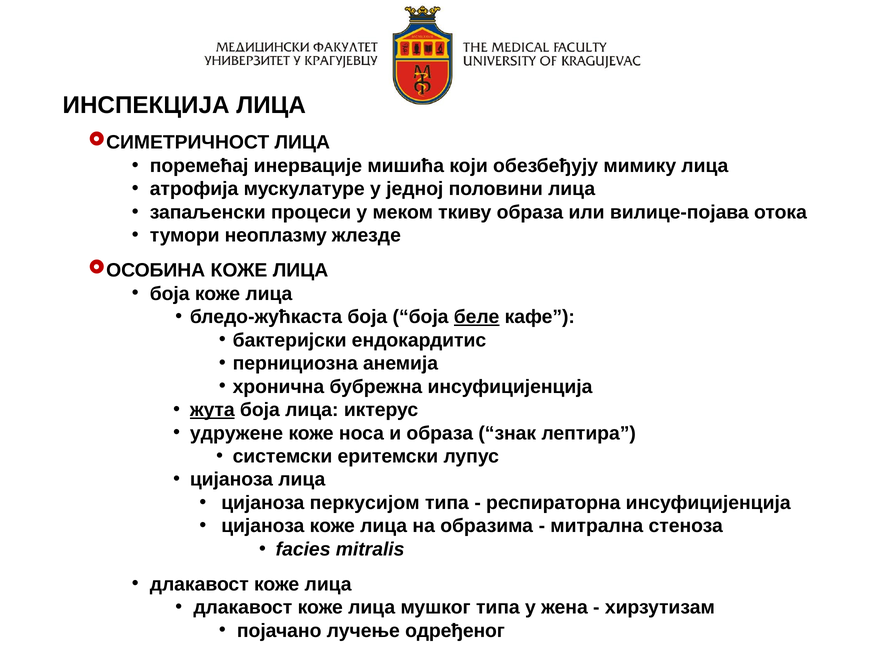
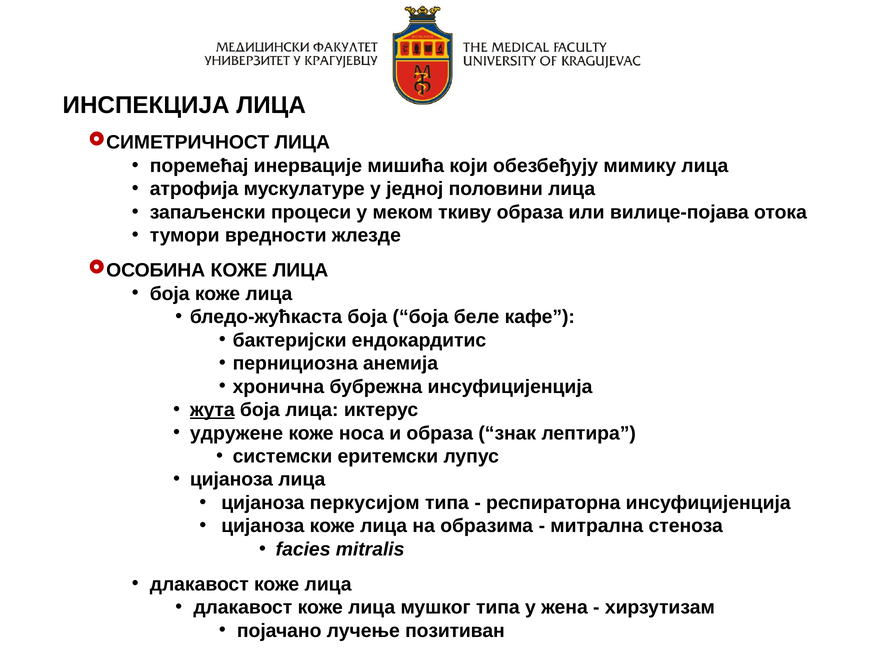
неоплазму: неоплазму -> вредности (276, 236)
беле underline: present -> none (477, 317)
одређеног: одређеног -> позитиван (455, 631)
